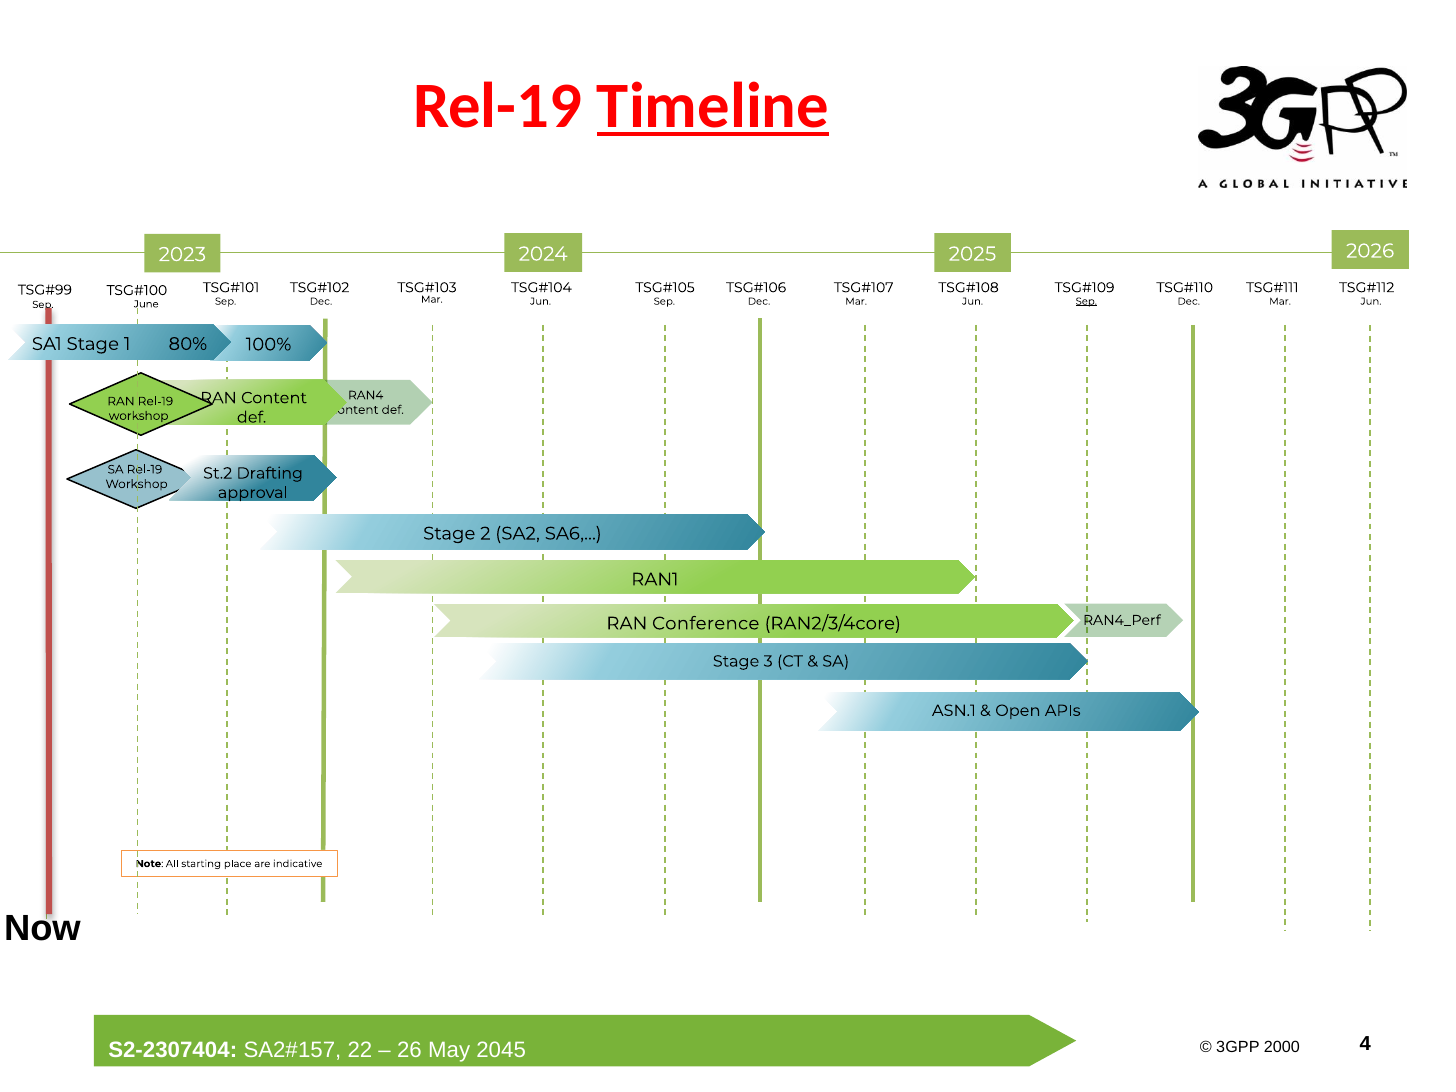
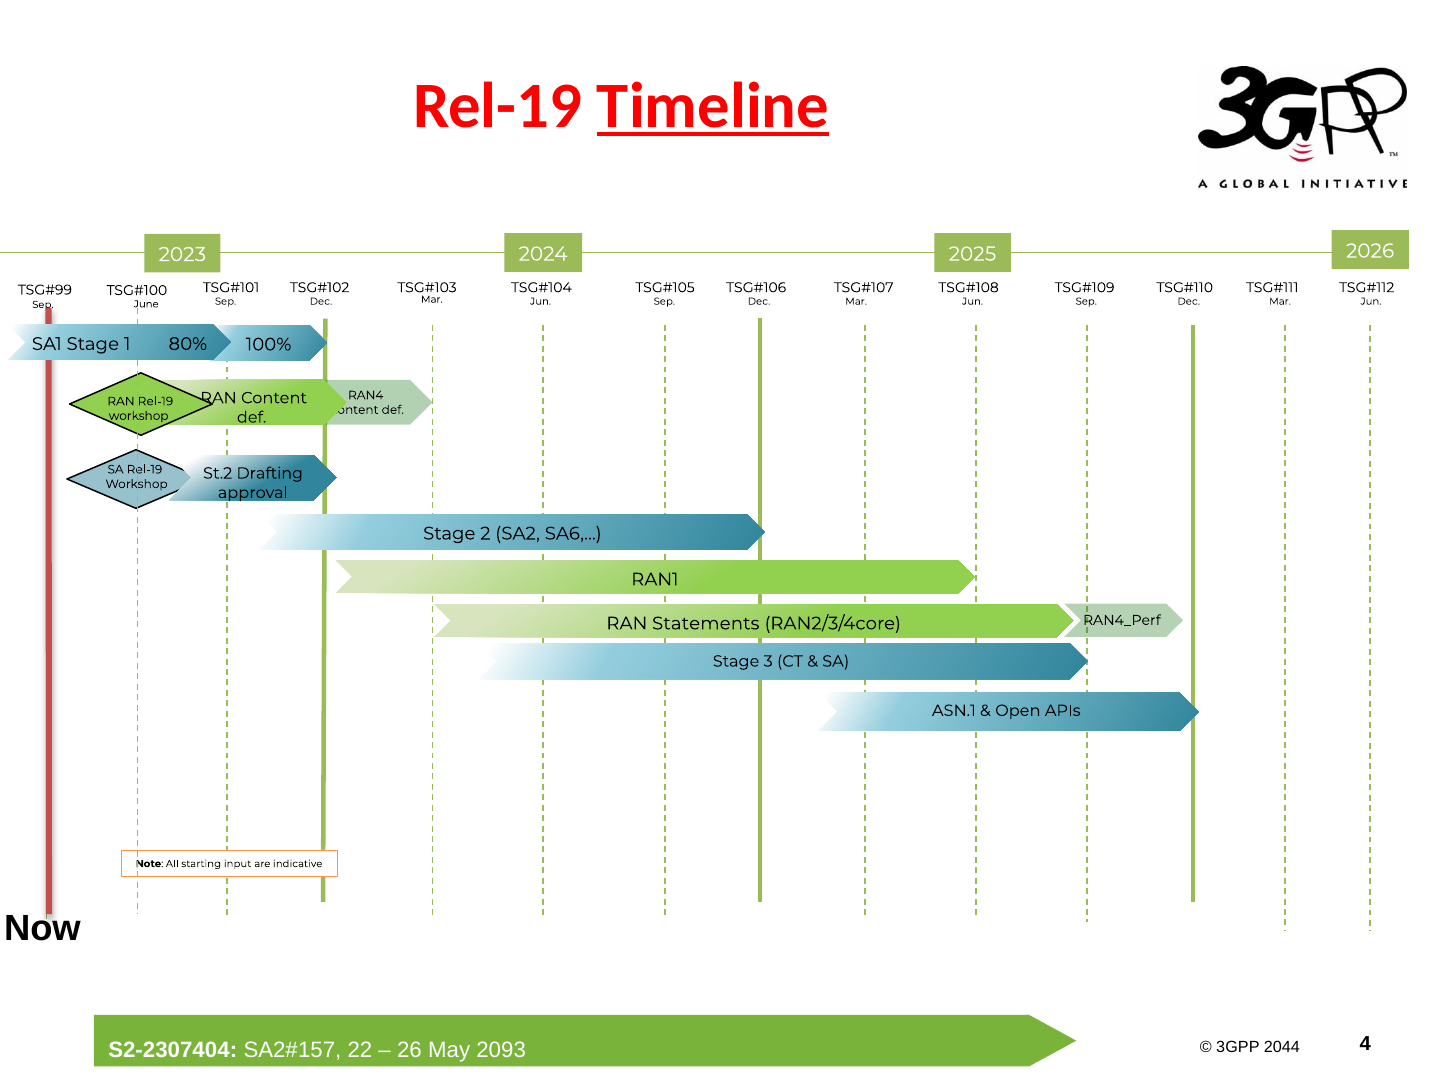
Sep underline: present -> none (1086, 301)
Conference: Conference -> Statements (706, 623)
place: place -> input (238, 864)
2045: 2045 -> 2093 (501, 1050)
2000: 2000 -> 2044 (1282, 1047)
